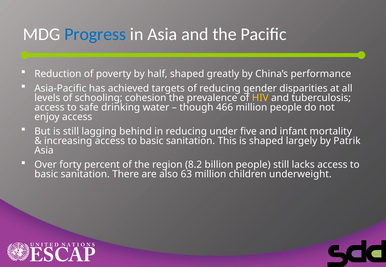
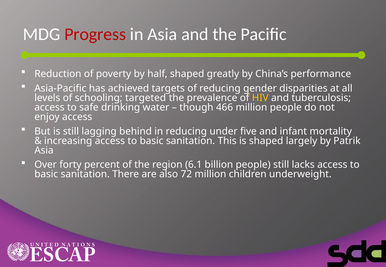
Progress colour: blue -> red (95, 34)
cohesion: cohesion -> targeted (146, 98)
8.2: 8.2 -> 6.1 (194, 165)
63: 63 -> 72 (186, 174)
